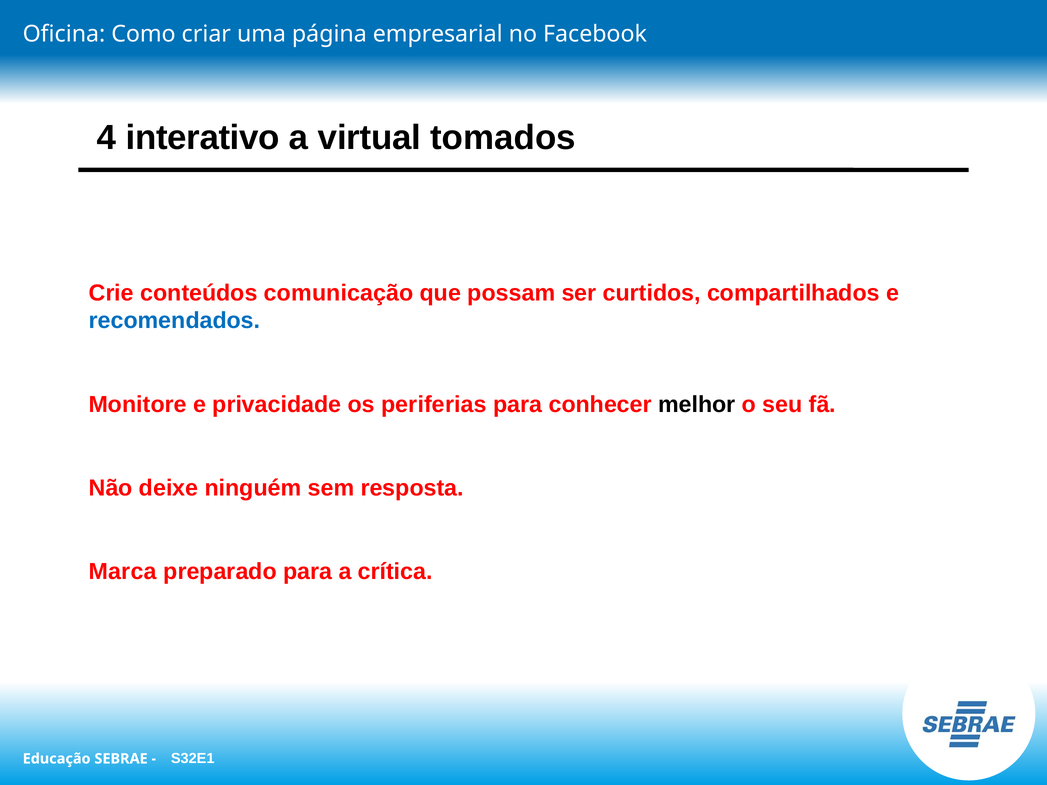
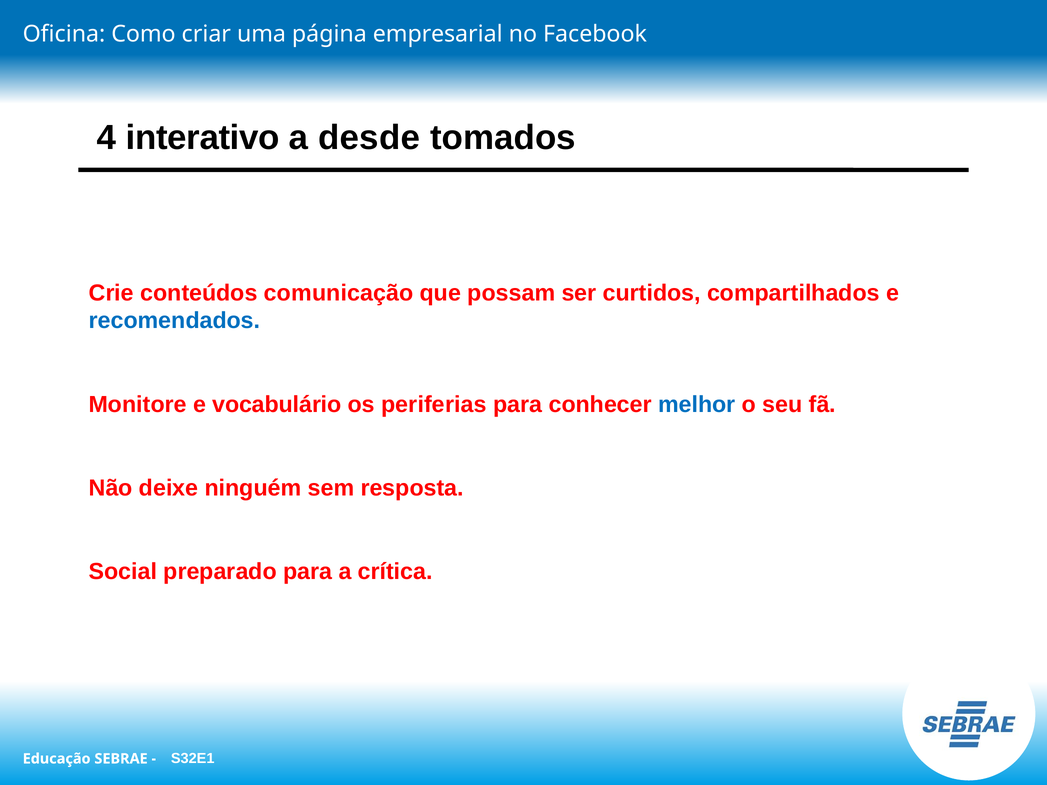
virtual: virtual -> desde (369, 138)
privacidade: privacidade -> vocabulário (277, 405)
melhor colour: black -> blue (697, 405)
Marca: Marca -> Social (123, 572)
